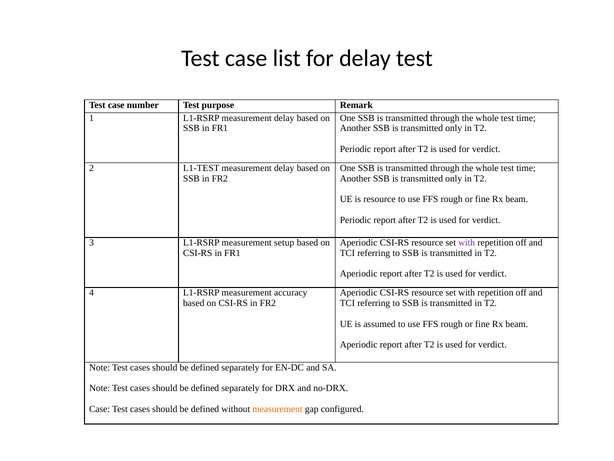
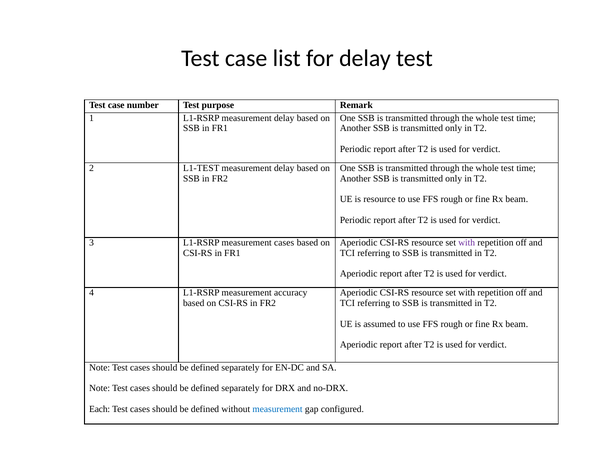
measurement setup: setup -> cases (284, 242)
Case: Case -> Each (100, 409)
measurement colour: orange -> blue (278, 409)
